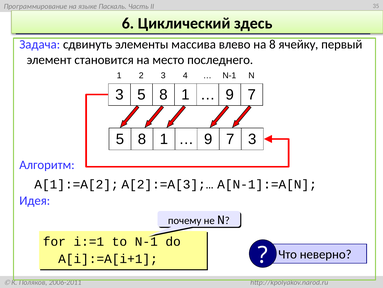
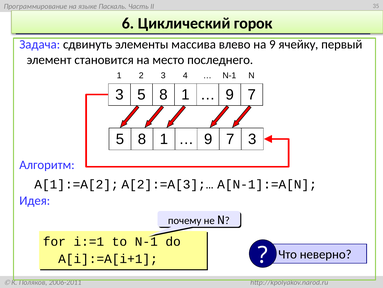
здесь: здесь -> горок (253, 23)
на 8: 8 -> 9 (272, 44)
